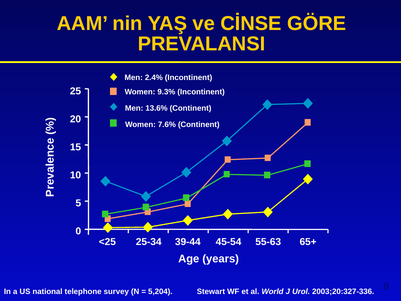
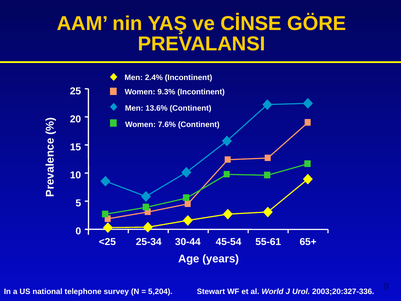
39-44: 39-44 -> 30-44 (188, 242)
55-63: 55-63 -> 55-61 (268, 242)
